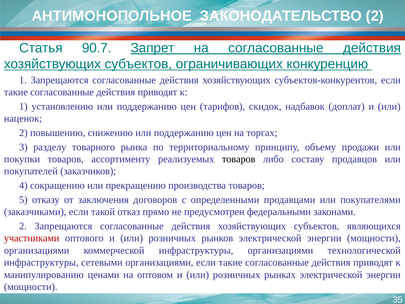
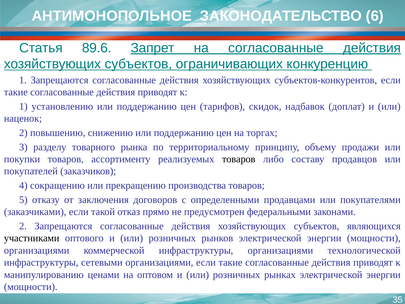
ЗАКОНОДАТЕЛЬСТВО 2: 2 -> 6 (375, 16)
90.7: 90.7 -> 89.6 (97, 48)
участниками colour: red -> black (32, 238)
